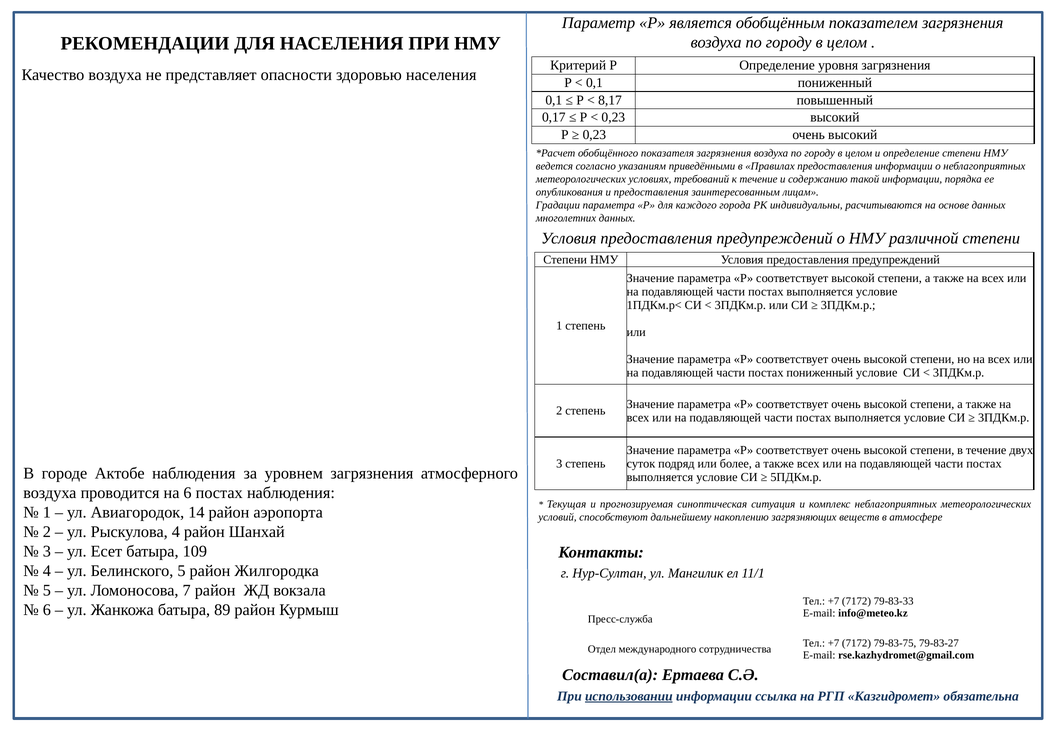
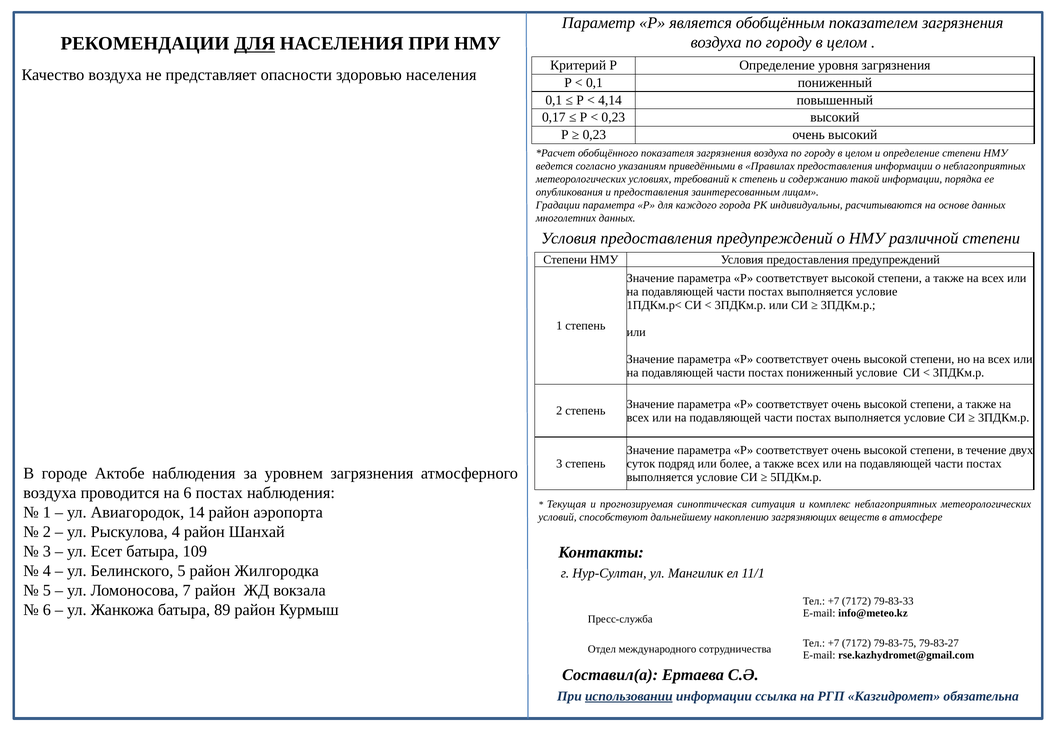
ДЛЯ underline: none -> present (255, 44)
8,17: 8,17 -> 4,14 (610, 100)
к течение: течение -> степень (758, 179)
